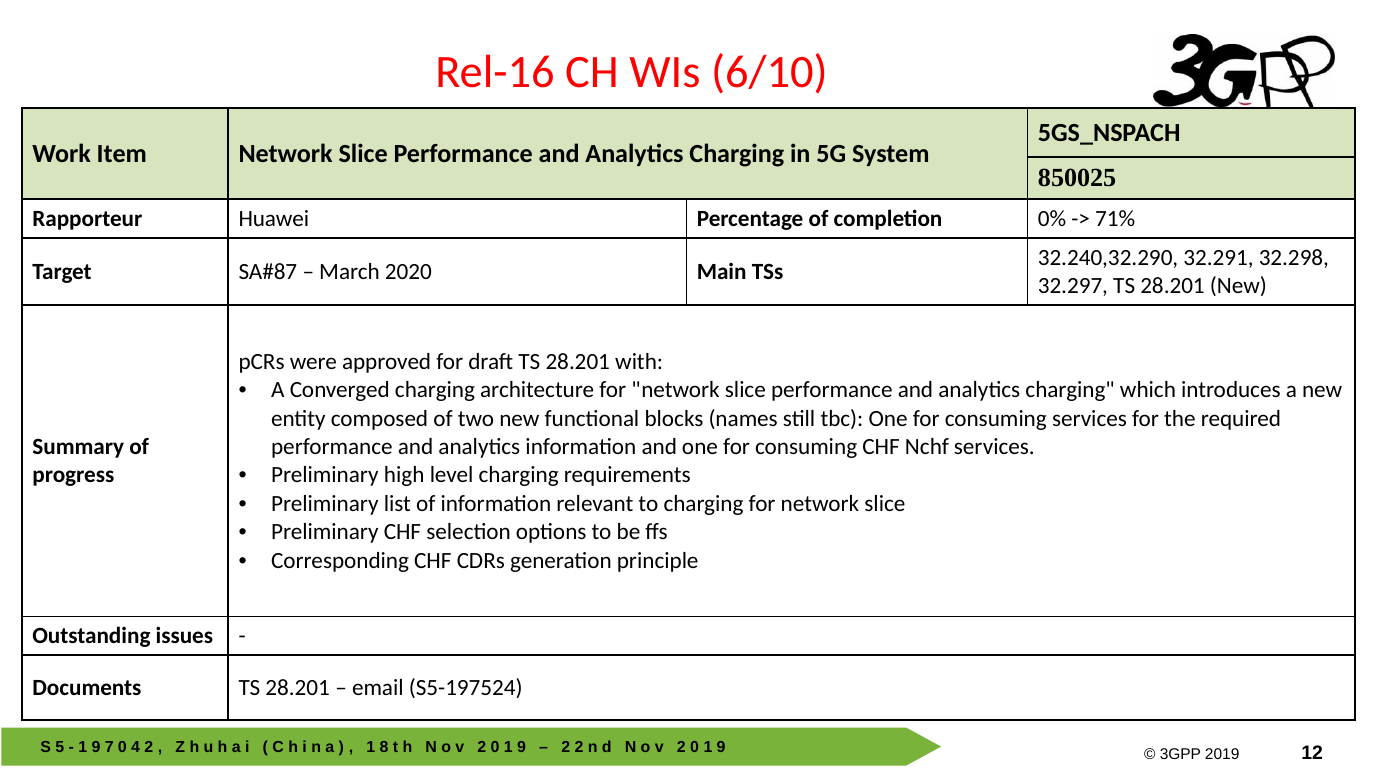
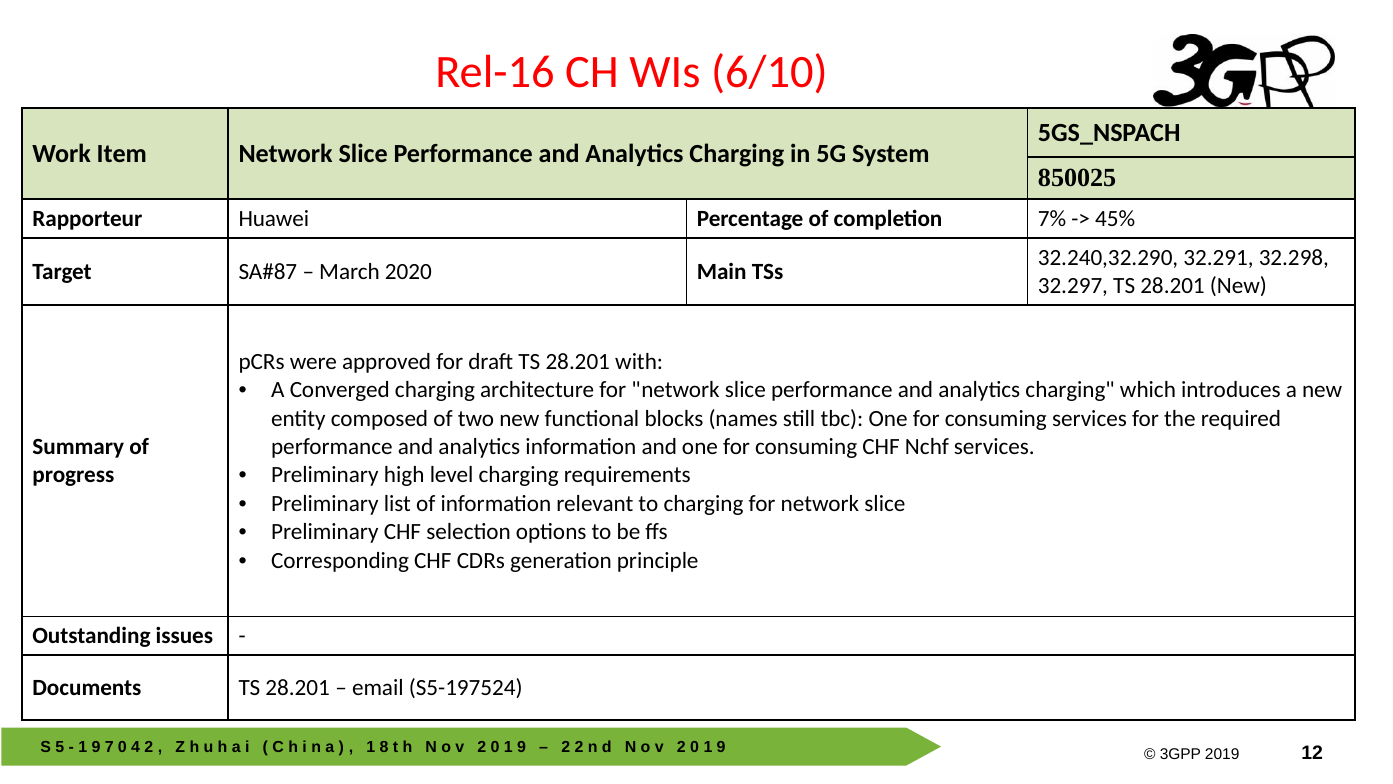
0%: 0% -> 7% (1052, 219)
71%: 71% -> 45% (1115, 219)
